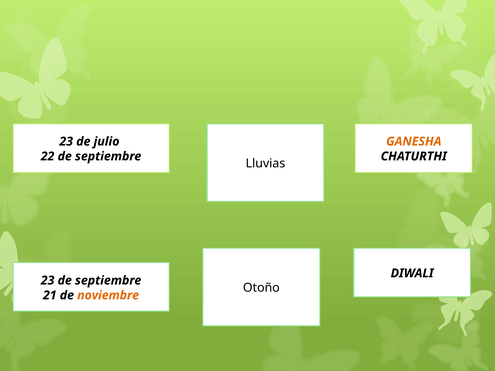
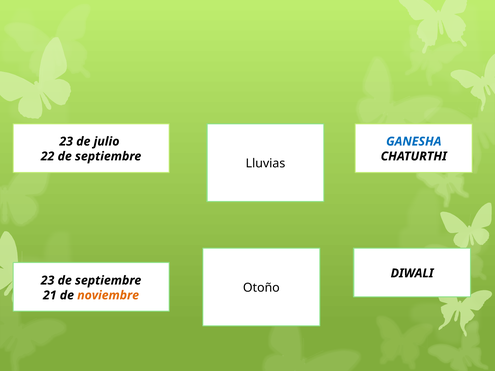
GANESHA colour: orange -> blue (414, 142)
